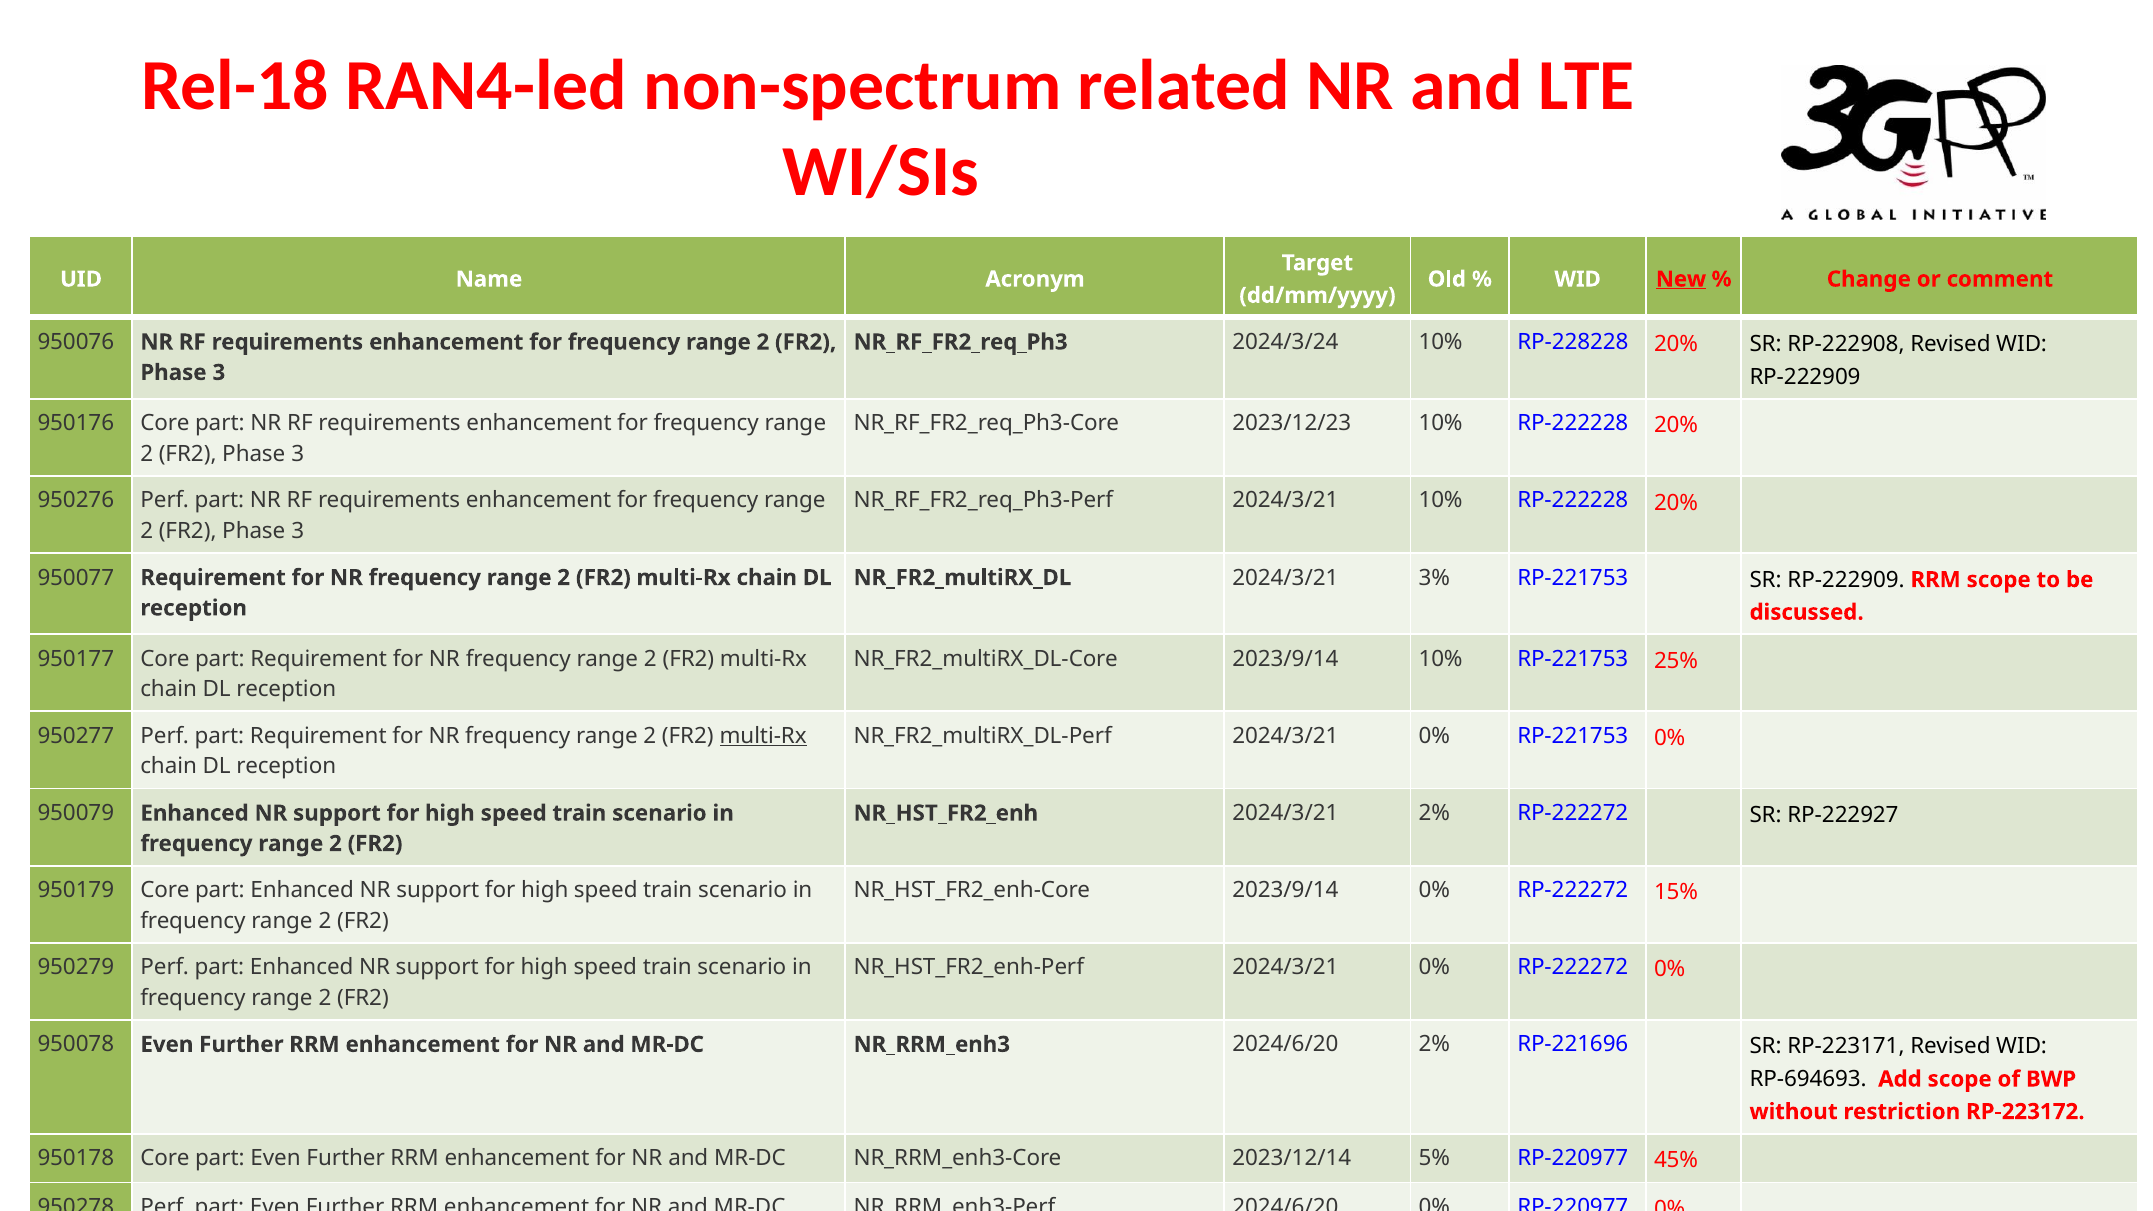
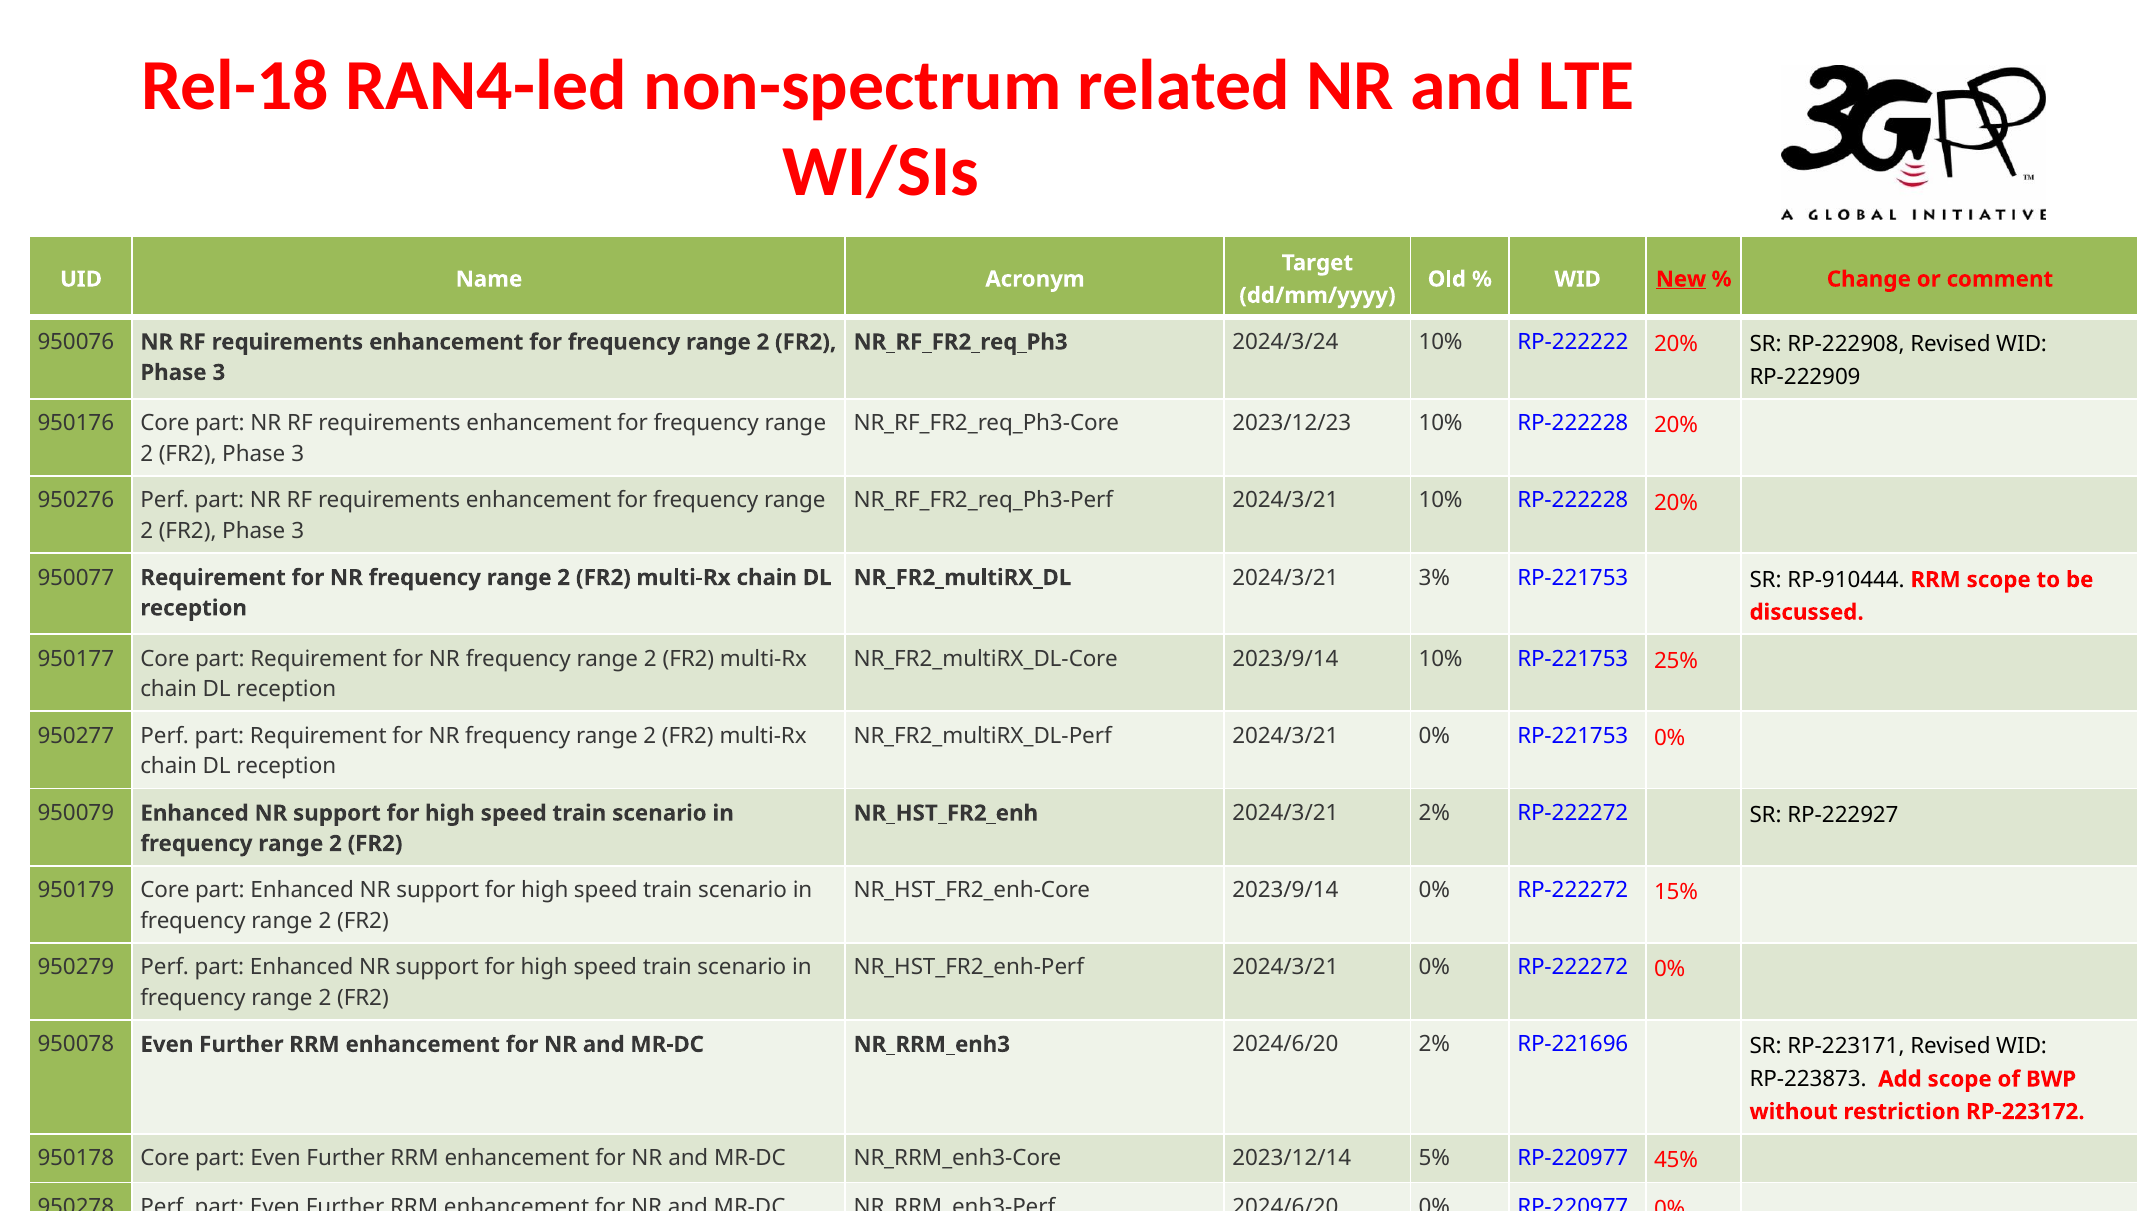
RP-228228: RP-228228 -> RP-222222 (1573, 342)
SR RP‑222909: RP‑222909 -> RP‑910444 (1846, 580)
multi-Rx underline: present -> none (763, 736)
RP‑694693: RP‑694693 -> RP‑223873 (1808, 1079)
